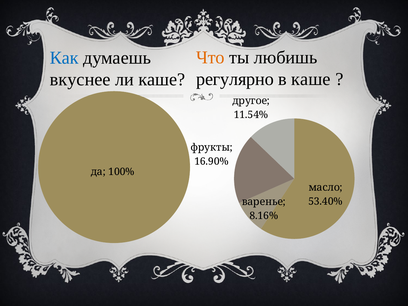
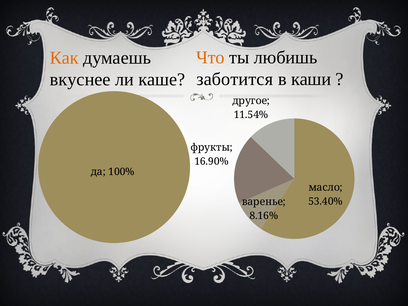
Как colour: blue -> orange (64, 58)
регулярно: регулярно -> заботится (235, 79)
в каше: каше -> каши (311, 79)
